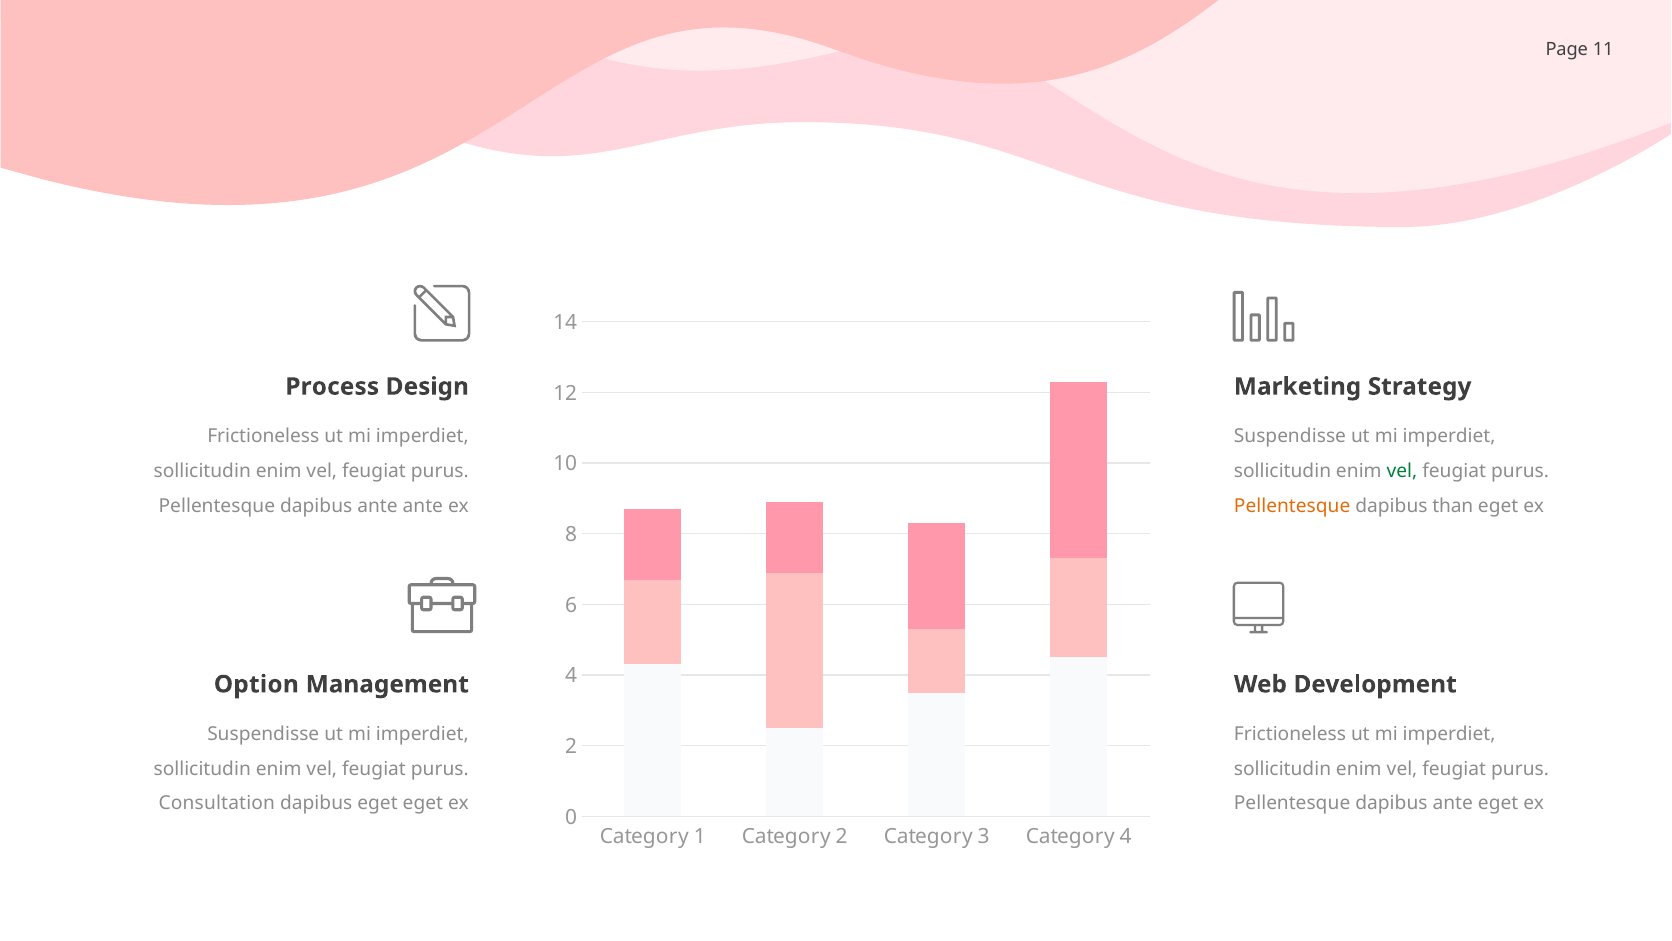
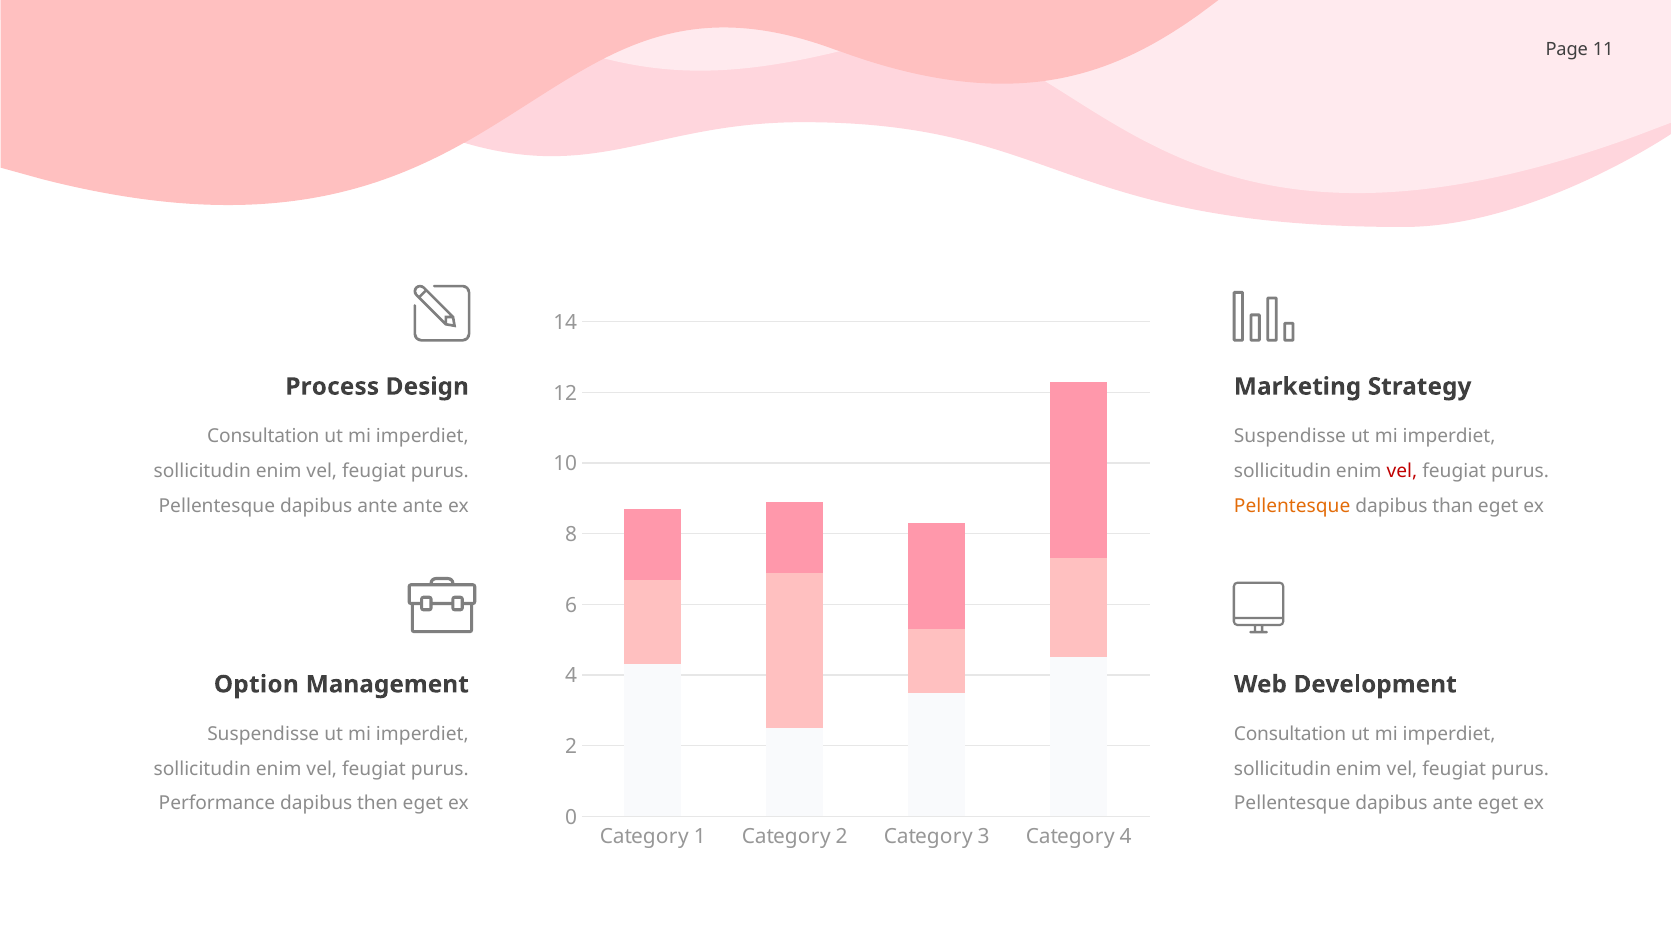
Frictioneless: Frictioneless -> Consultation (263, 436)
vel colour: green -> red (1402, 471)
Frictioneless: Frictioneless -> Consultation (1290, 734)
Consultation: Consultation -> Performance (217, 803)
dapibus eget: eget -> then (378, 803)
